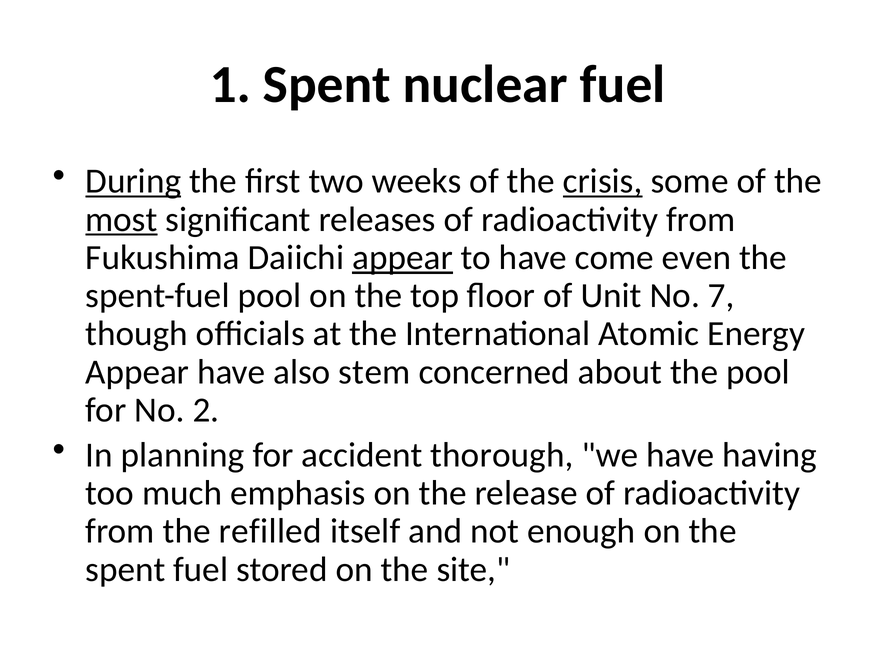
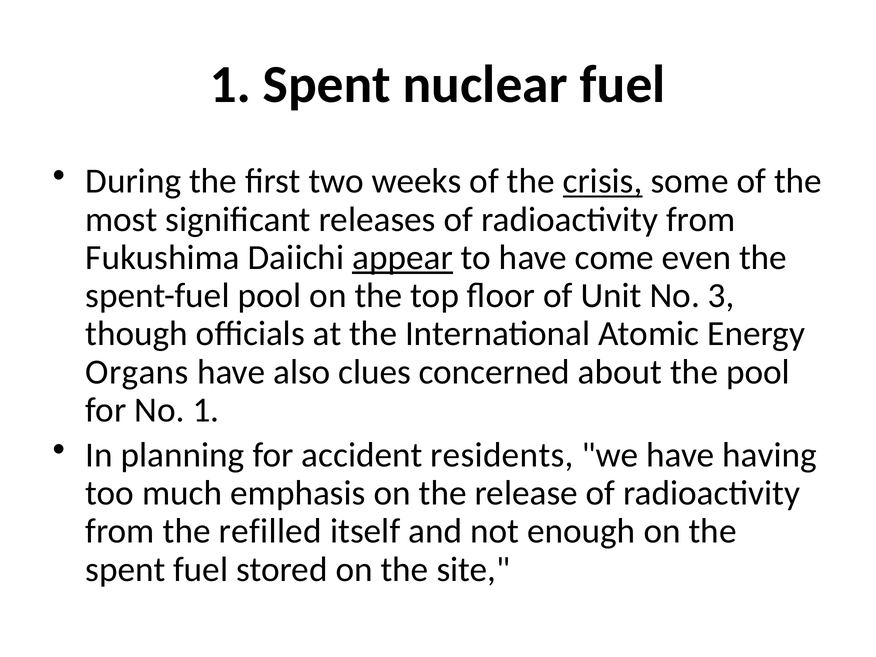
During underline: present -> none (133, 181)
most underline: present -> none (121, 219)
7: 7 -> 3 (721, 296)
Appear: Appear -> Organs (137, 372)
stem: stem -> clues (375, 372)
No 2: 2 -> 1 (206, 410)
thorough: thorough -> residents (502, 455)
